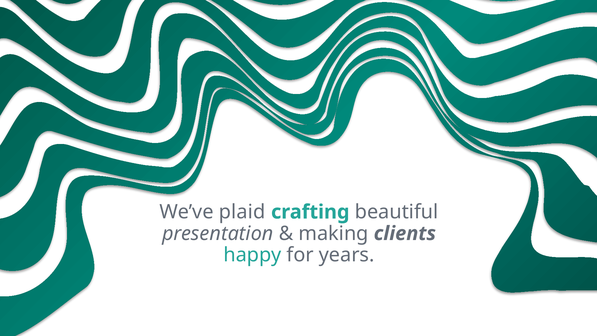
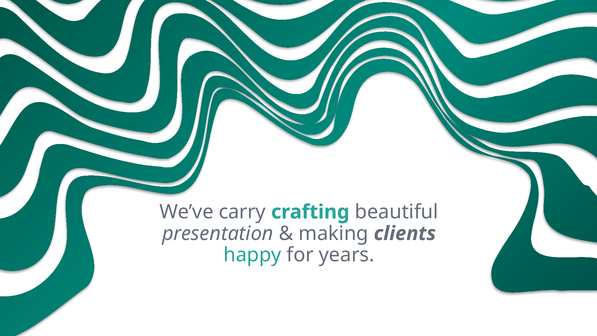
plaid: plaid -> carry (242, 212)
